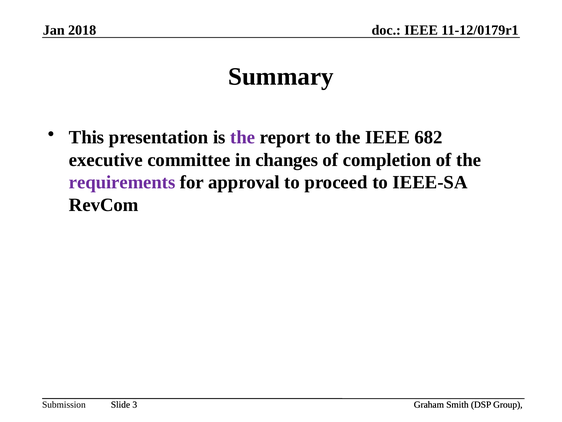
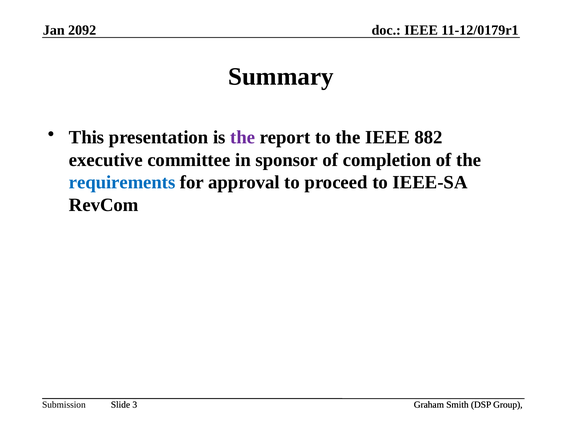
2018: 2018 -> 2092 (82, 30)
682: 682 -> 882 (429, 137)
changes: changes -> sponsor (287, 160)
requirements colour: purple -> blue (122, 182)
